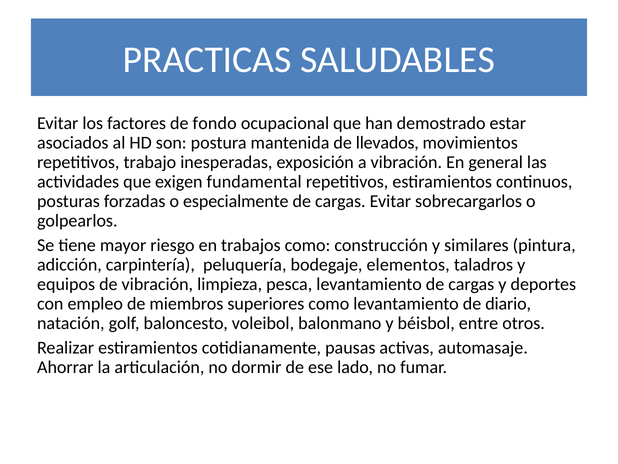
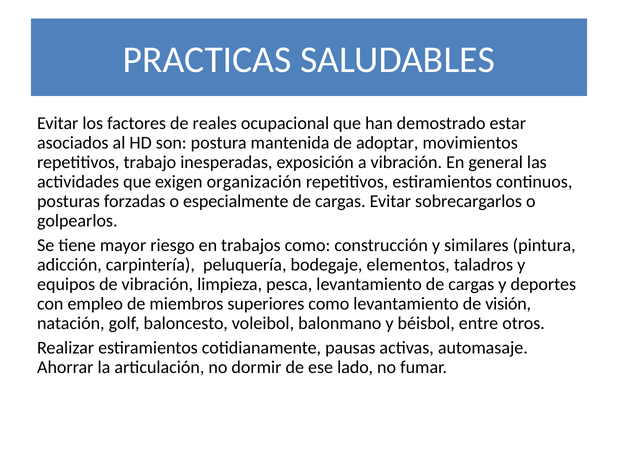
fondo: fondo -> reales (215, 123)
llevados: llevados -> adoptar (387, 143)
fundamental: fundamental -> organización (254, 182)
diario: diario -> visión (508, 303)
